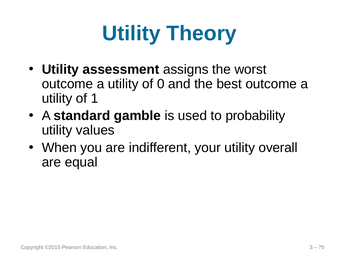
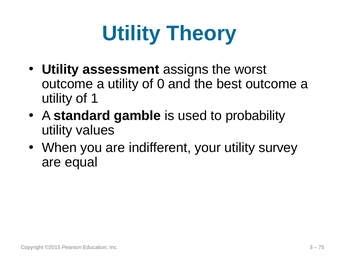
overall: overall -> survey (278, 147)
